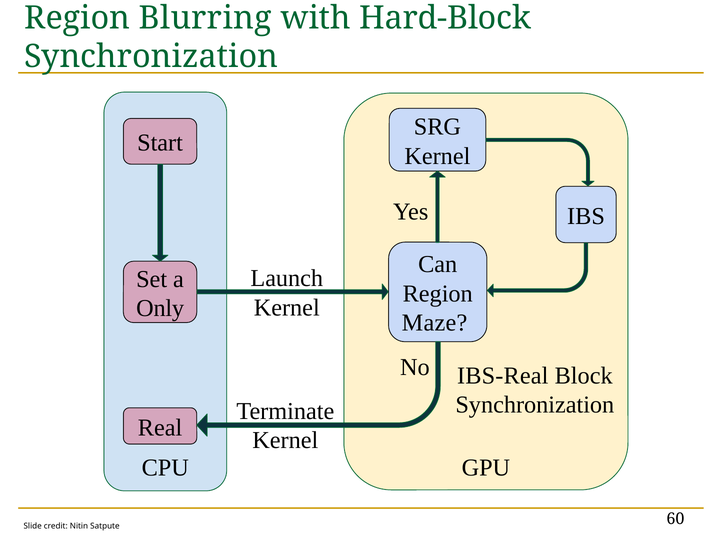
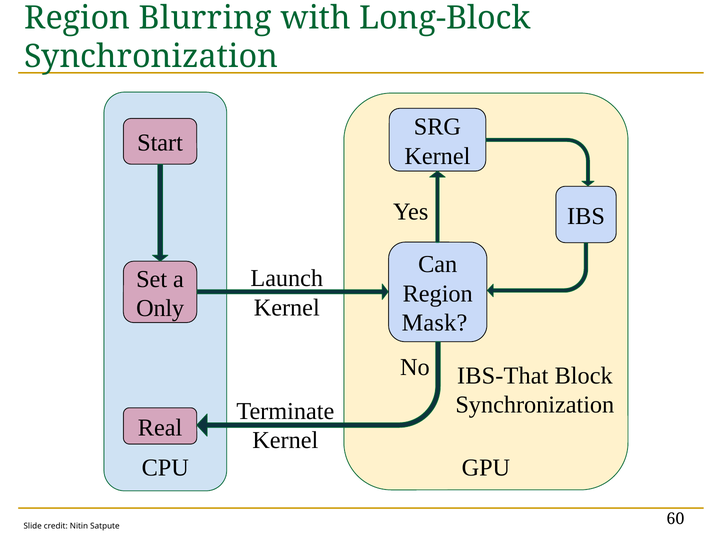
Hard-Block: Hard-Block -> Long-Block (445, 18)
Maze: Maze -> Mask (434, 323)
IBS-Real: IBS-Real -> IBS-That (503, 376)
